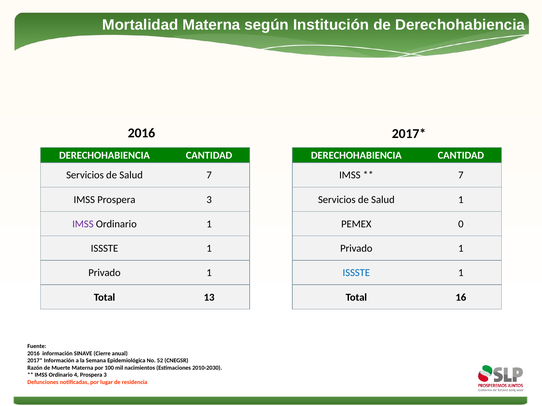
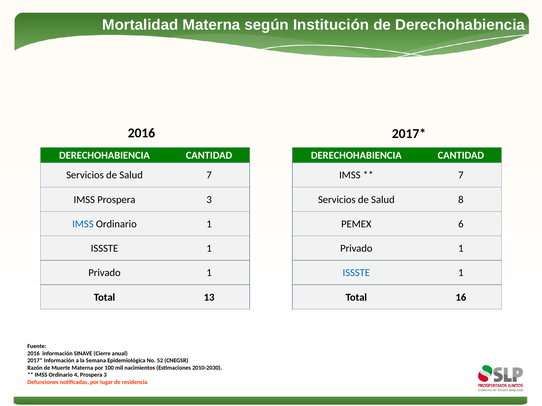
Salud 1: 1 -> 8 (461, 200)
IMSS colour: purple -> blue (83, 224)
0: 0 -> 6 (461, 224)
